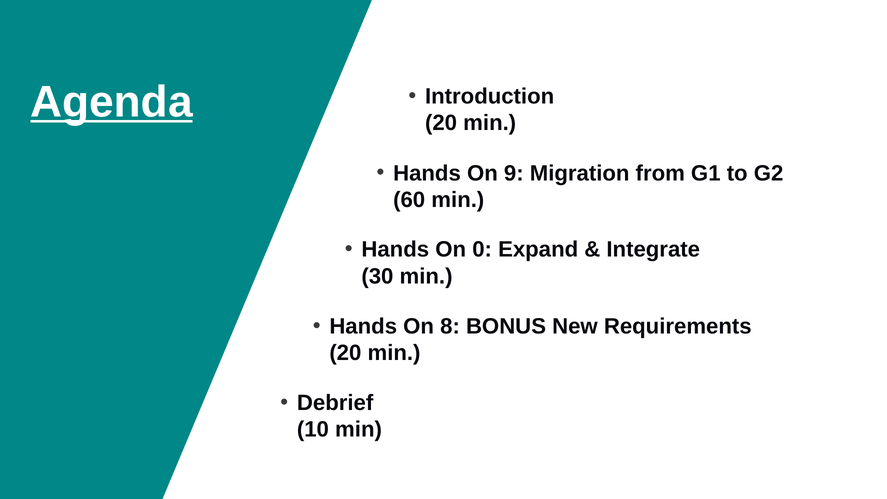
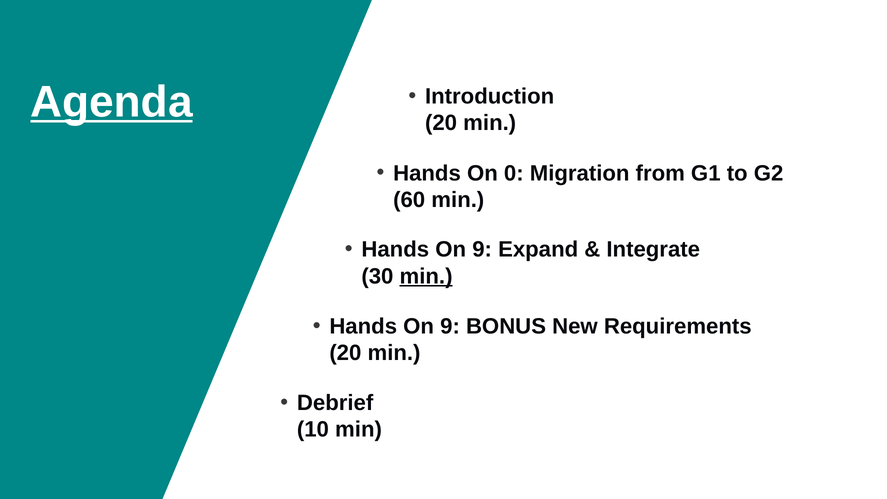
9: 9 -> 0 (514, 173)
0: 0 -> 9 (482, 250)
min underline: none -> present (426, 276)
8: 8 -> 9 (450, 326)
